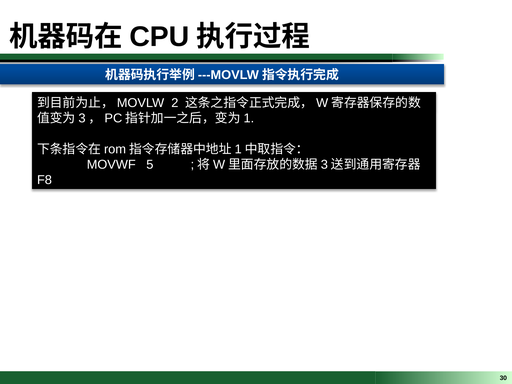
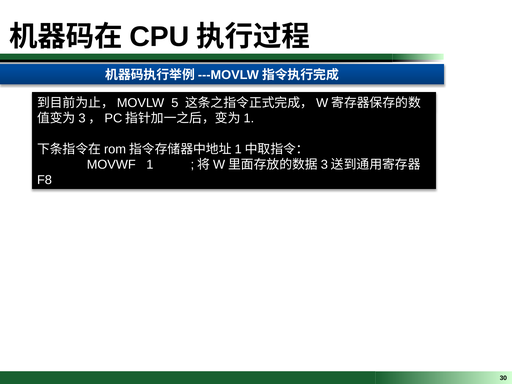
2: 2 -> 5 (175, 103)
5: 5 -> 1 (150, 165)
